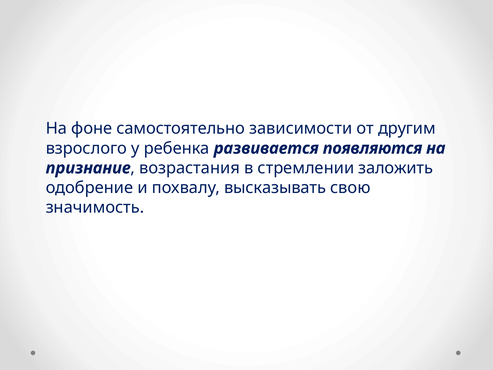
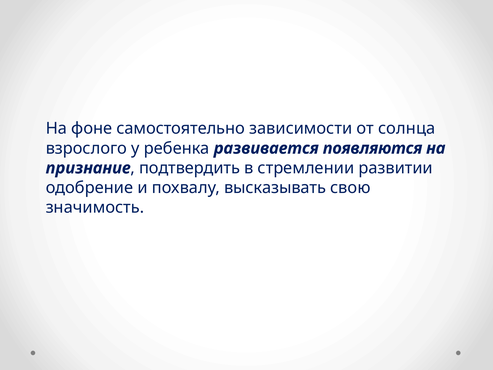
другим: другим -> солнца (407, 128)
возрастания: возрастания -> подтвердить (190, 168)
заложить: заложить -> развитии (396, 168)
